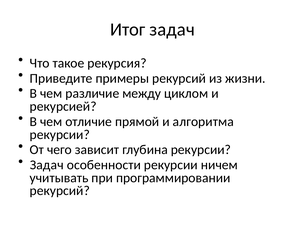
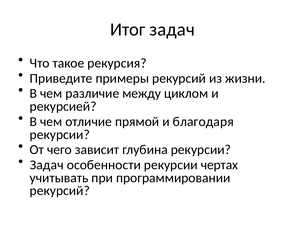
алгоритма: алгоритма -> благодаря (203, 122)
ничем: ничем -> чертах (219, 165)
